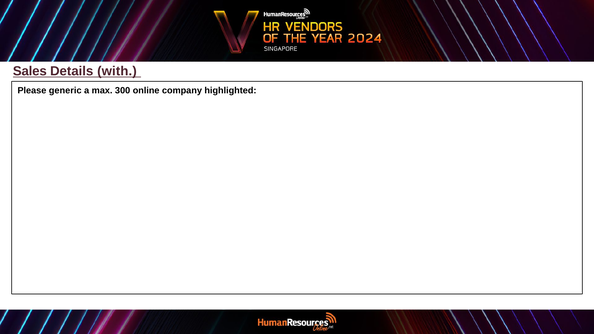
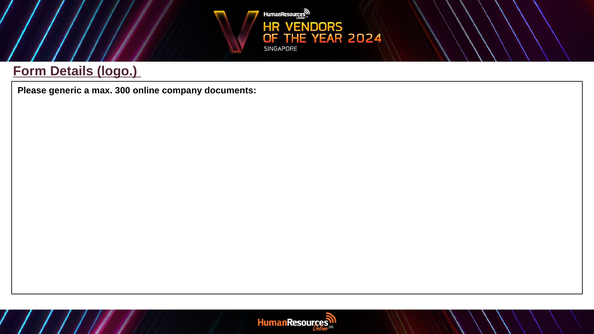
Sales: Sales -> Form (30, 71)
with: with -> logo (117, 71)
highlighted: highlighted -> documents (230, 90)
